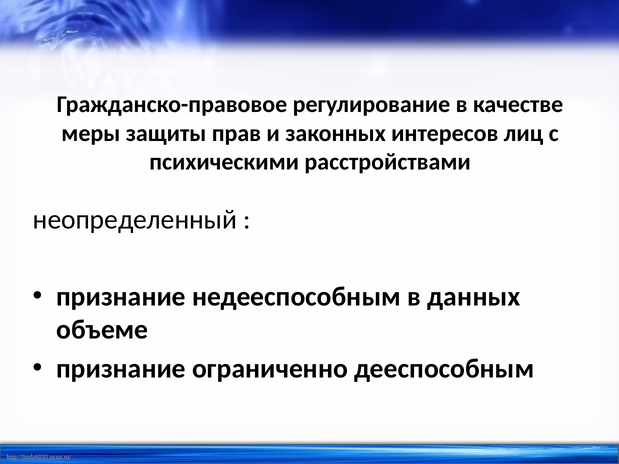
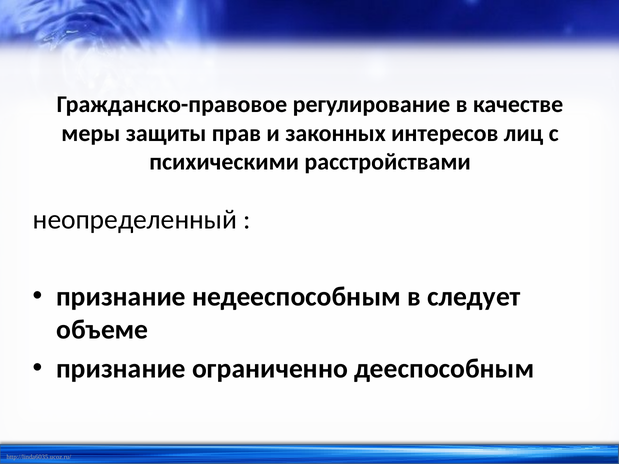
данных: данных -> следует (474, 297)
